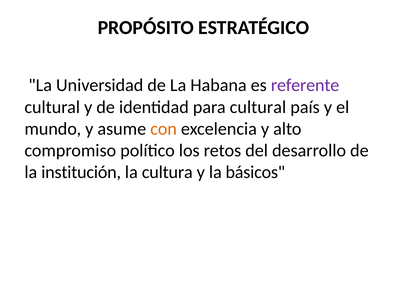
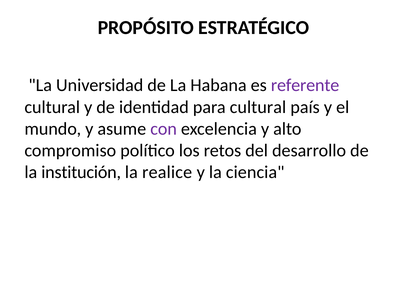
con colour: orange -> purple (164, 129)
cultura: cultura -> realice (167, 172)
básicos: básicos -> ciencia (255, 172)
